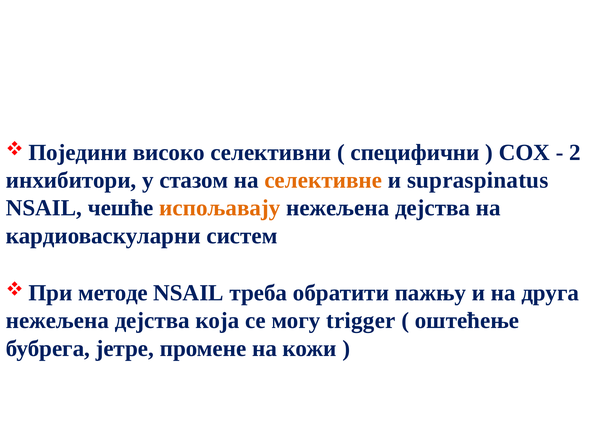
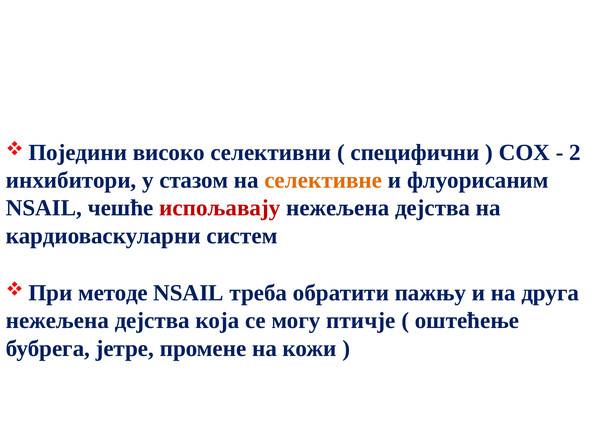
supraspinatus: supraspinatus -> флуорисаним (478, 180)
испољавају colour: orange -> red (220, 208)
trigger: trigger -> птичје (361, 320)
